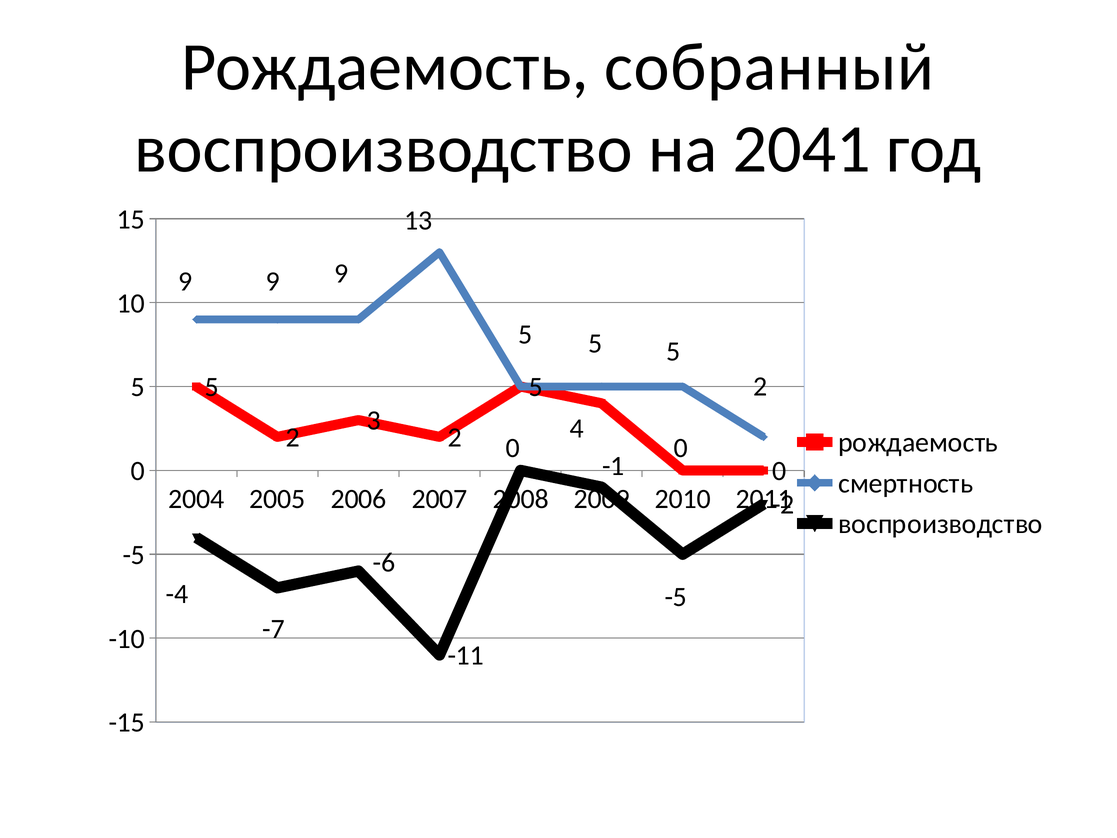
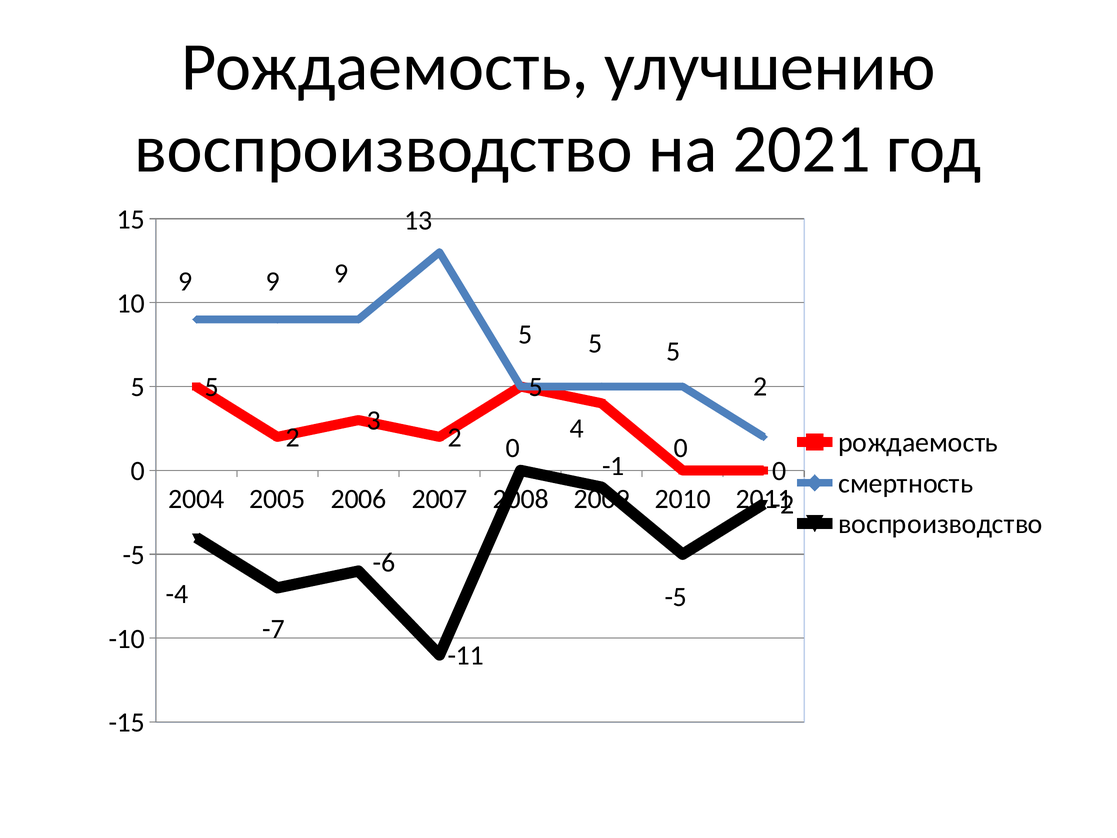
собранный: собранный -> улучшению (770, 67)
2041: 2041 -> 2021 (802, 149)
